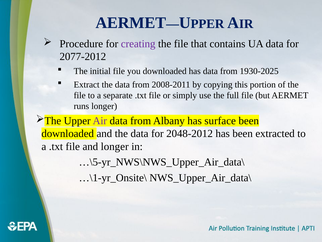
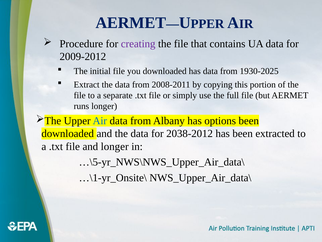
2077-2012: 2077-2012 -> 2009-2012 (83, 57)
Air colour: purple -> blue (100, 120)
surface: surface -> options (220, 120)
2048-2012: 2048-2012 -> 2038-2012 (190, 133)
